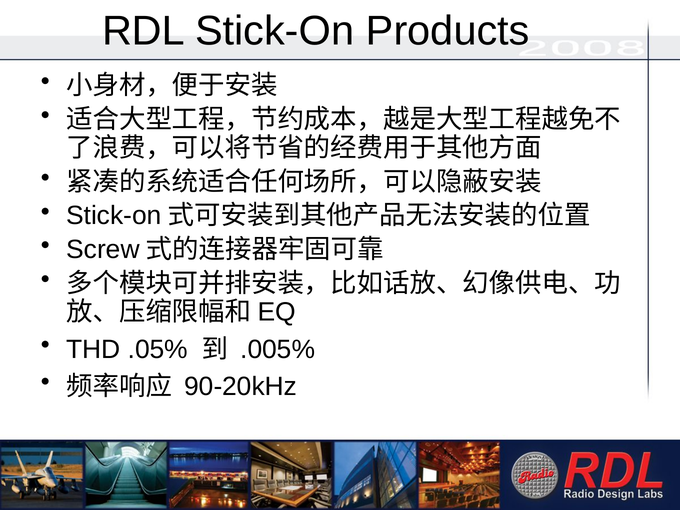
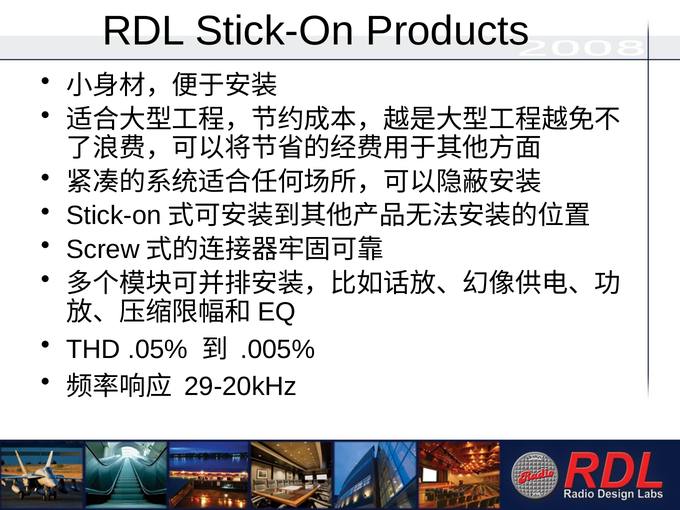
90-20kHz: 90-20kHz -> 29-20kHz (241, 387)
